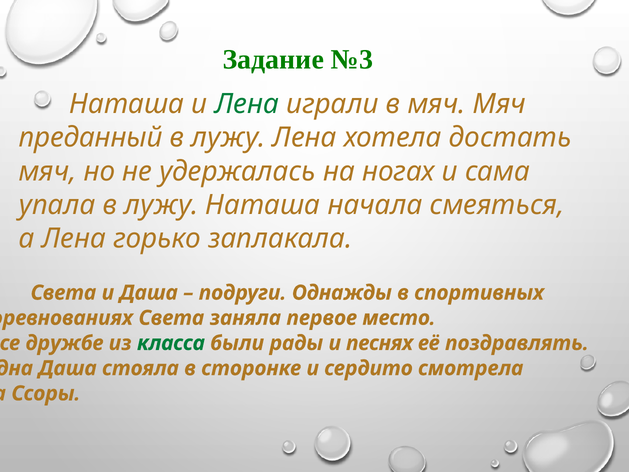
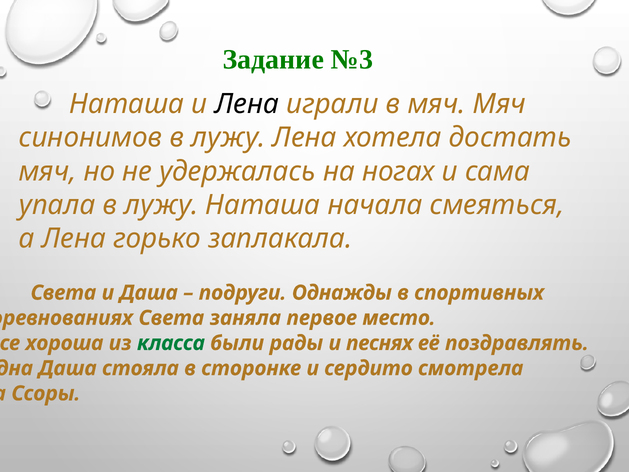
Лена colour: green -> black (247, 104)
преданный: преданный -> синонимов (90, 138)
дружбе: дружбе -> хороша (64, 343)
